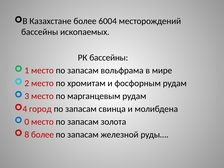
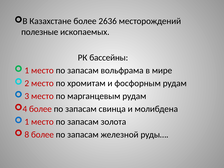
6004: 6004 -> 2636 (108, 21)
бассейны: бассейны -> полезные (40, 32)
4 город: город -> более (40, 109)
0: 0 -> 1 (27, 122)
